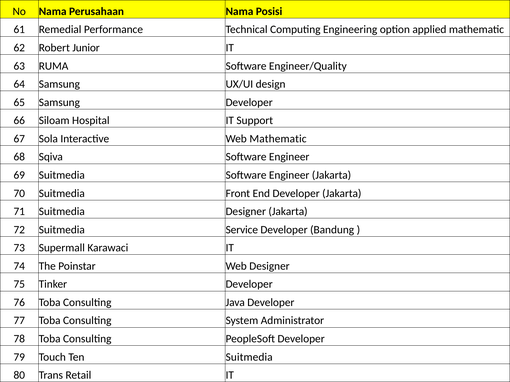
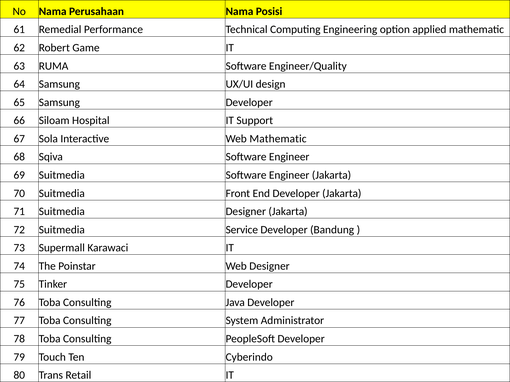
Junior: Junior -> Game (86, 48)
Ten Suitmedia: Suitmedia -> Cyberindo (249, 357)
